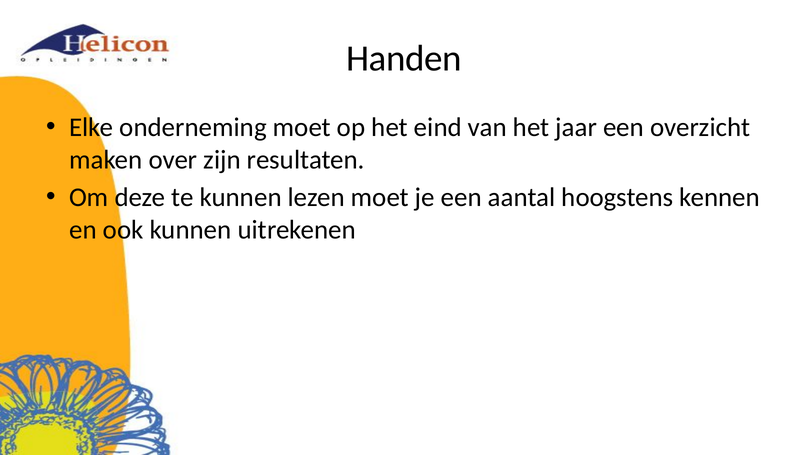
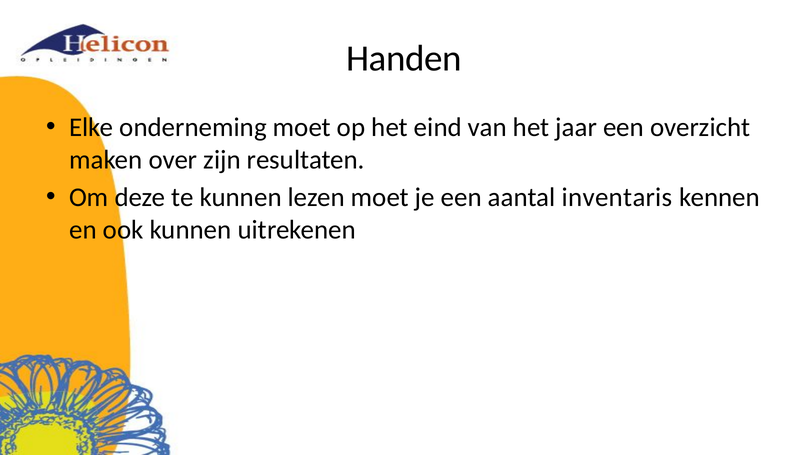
hoogstens: hoogstens -> inventaris (617, 197)
